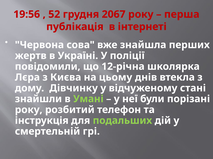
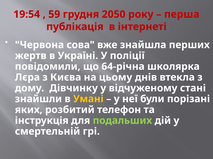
19:56: 19:56 -> 19:54 (27, 14)
52: 52 -> 59 (54, 14)
2067: 2067 -> 2050 (114, 14)
12-річна: 12-річна -> 64-річна (123, 67)
Умані colour: light green -> yellow (88, 99)
року: року -> яких (29, 110)
